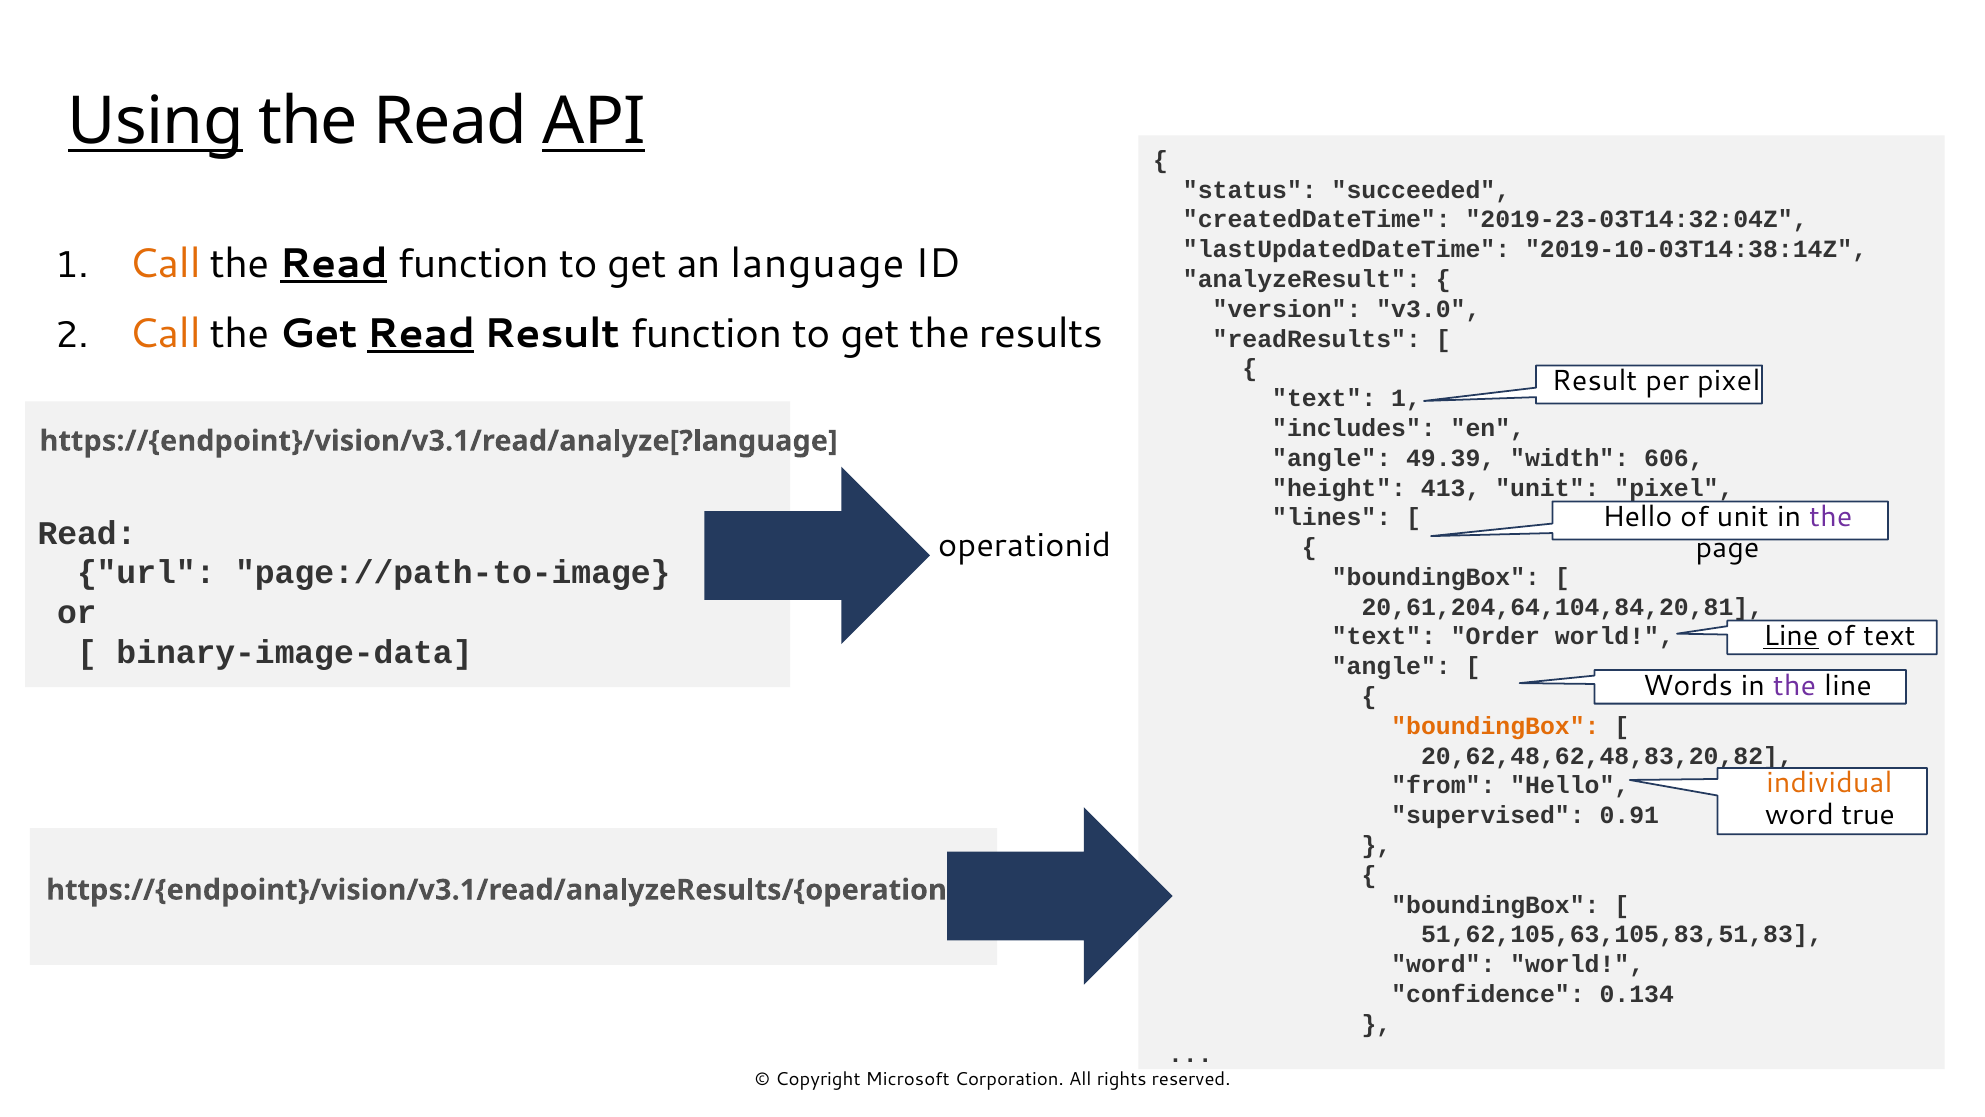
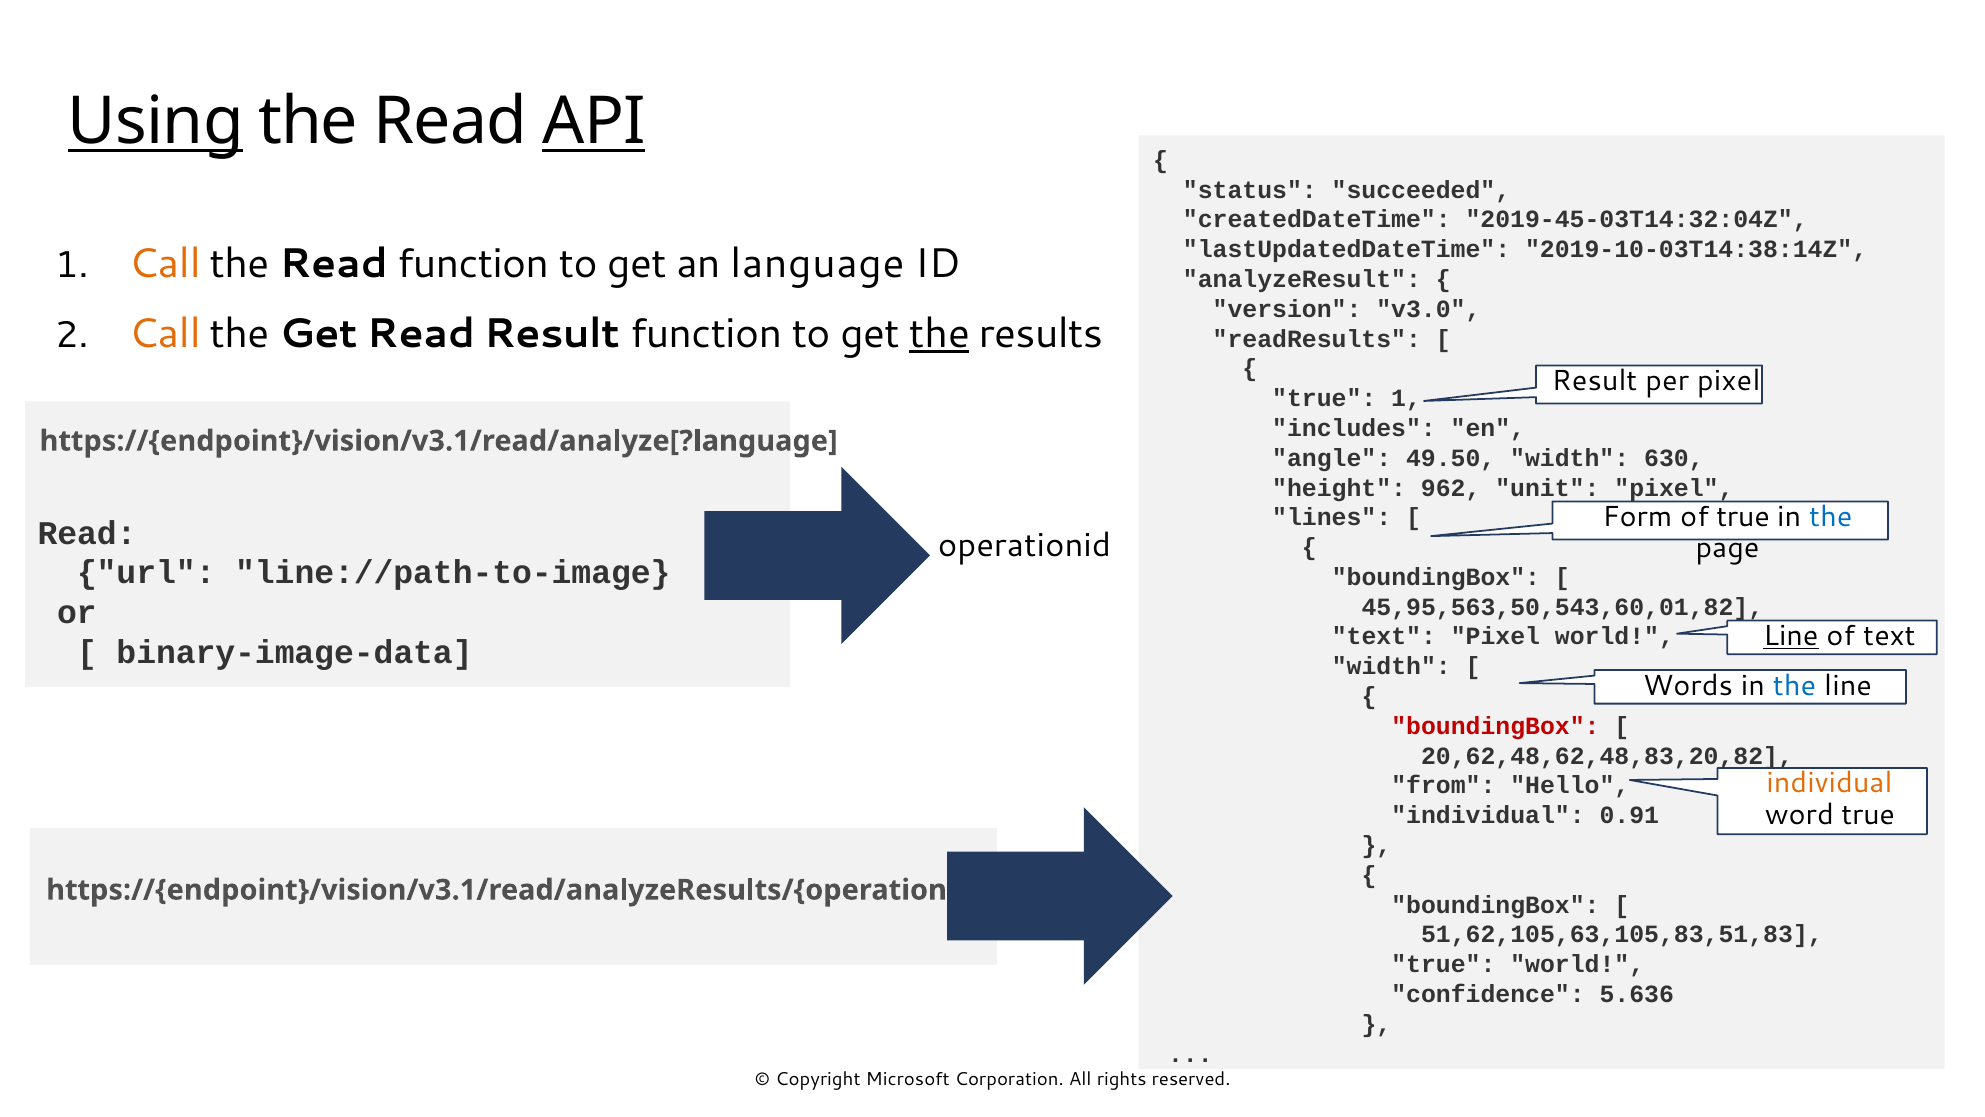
2019-23-03T14:32:04Z: 2019-23-03T14:32:04Z -> 2019-45-03T14:32:04Z (1637, 220)
Read underline: present -> none (333, 264)
Read underline: present -> none (421, 333)
the underline: none -> present (939, 333)
text: text -> true (1324, 398)
49.39: 49.39 -> 49.50 (1451, 458)
606: 606 -> 630 (1674, 458)
413: 413 -> 962 (1451, 488)
Hello: Hello -> Form (1637, 517)
of unit: unit -> true (1743, 517)
the colour: purple -> blue (1831, 517)
page://path-to-image: page://path-to-image -> line://path-to-image (453, 573)
20,61,204,64,104,84,20,81: 20,61,204,64,104,84,20,81 -> 45,95,563,50,543,60,01,82 (1562, 607)
text Order: Order -> Pixel (1495, 637)
angle: angle -> width (1391, 666)
the colour: purple -> blue (1795, 685)
boundingBox colour: orange -> red (1495, 726)
supervised: supervised -> individual (1488, 815)
word: word -> true (1443, 964)
0.134: 0.134 -> 5.636 (1637, 994)
